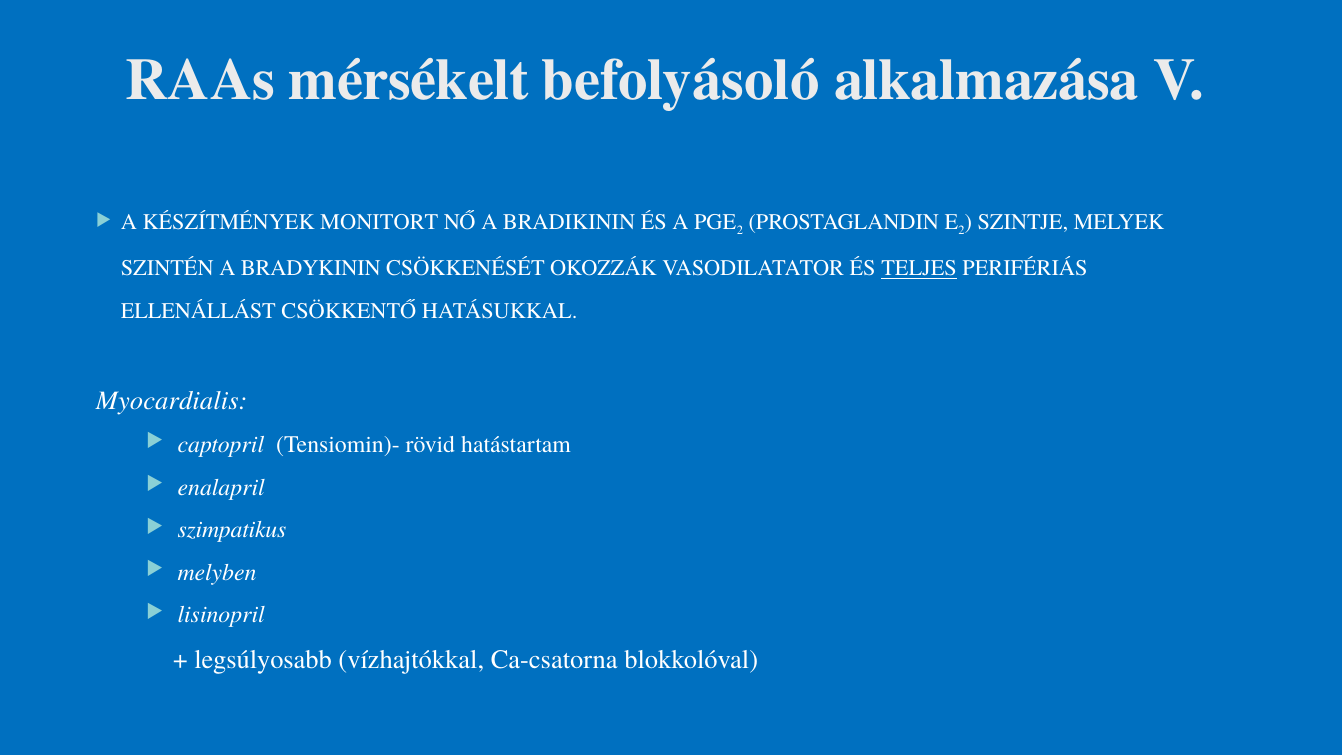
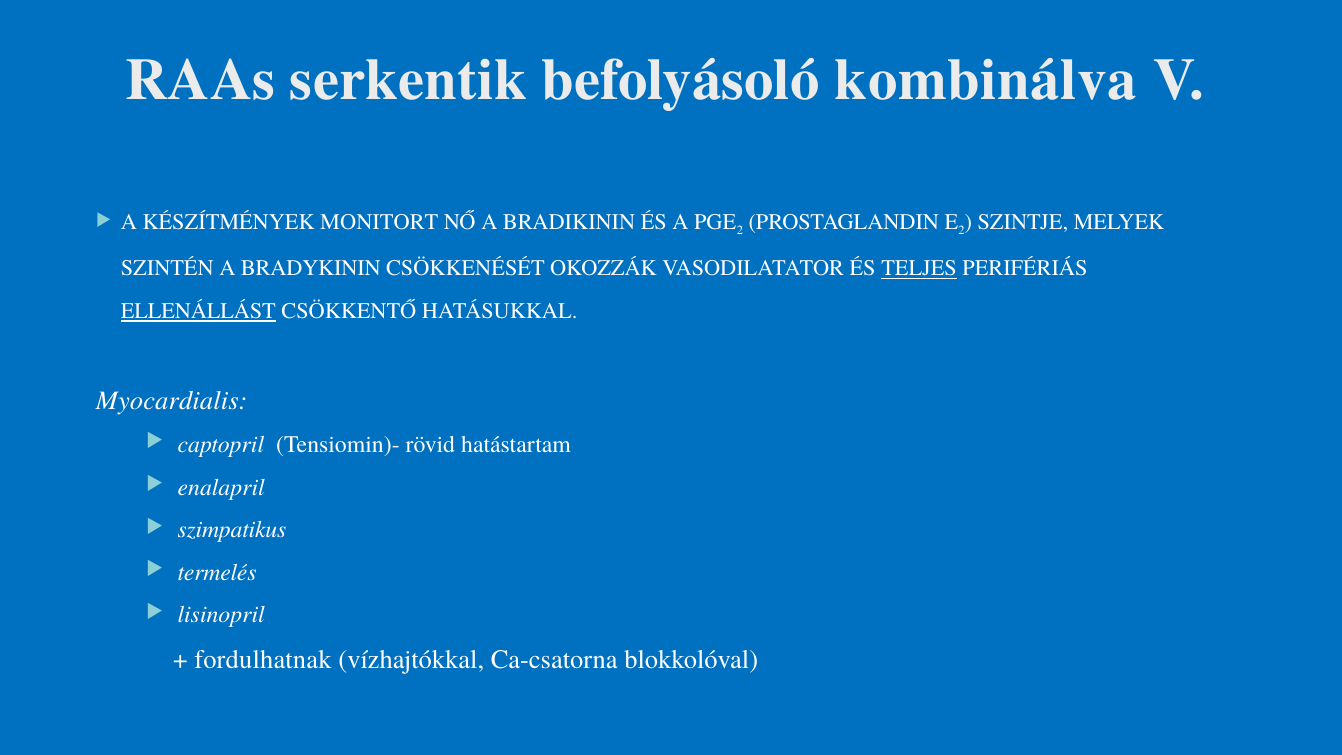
mérsékelt: mérsékelt -> serkentik (408, 80)
alkalmazása: alkalmazása -> kombinálva (986, 80)
ELLENÁLLÁST underline: none -> present (198, 311)
melyben: melyben -> termelés (217, 572)
legsúlyosabb: legsúlyosabb -> fordulhatnak (263, 659)
